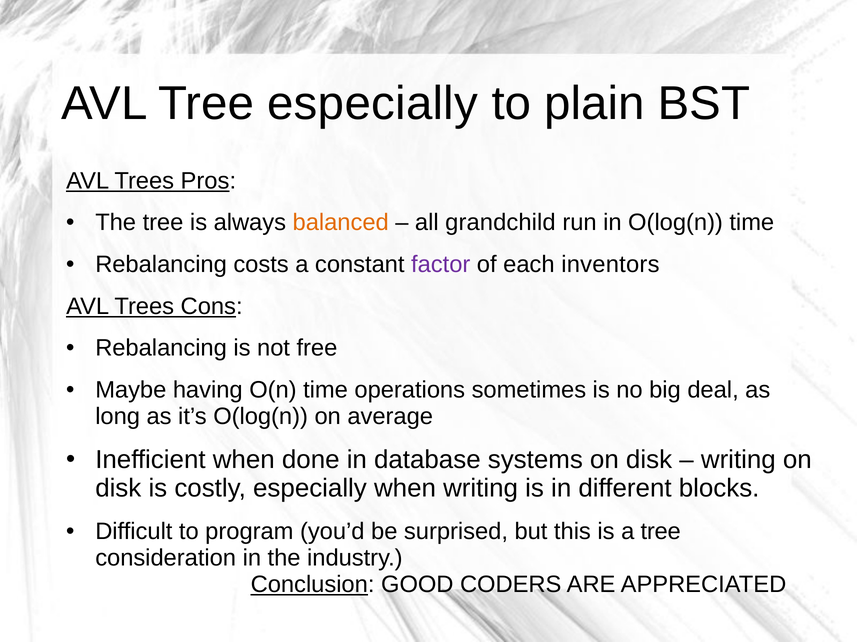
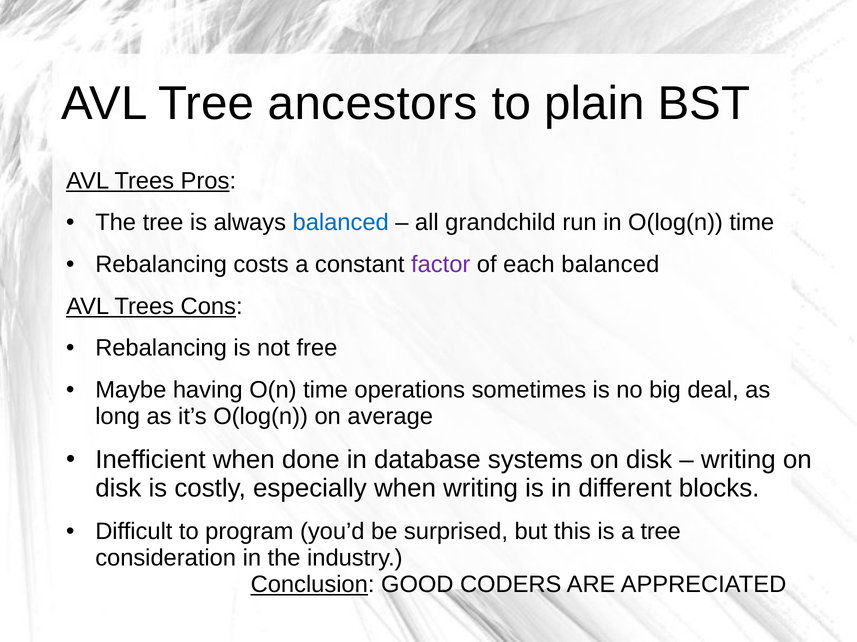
Tree especially: especially -> ancestors (373, 103)
balanced colour: orange -> blue (341, 223)
each inventors: inventors -> balanced (610, 265)
